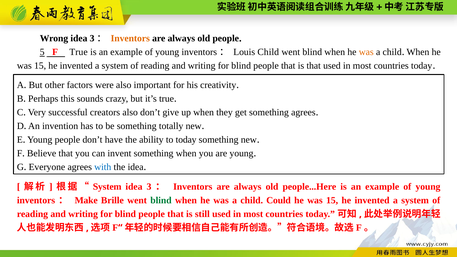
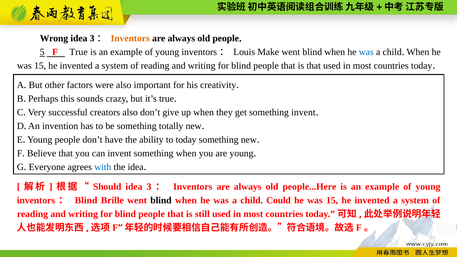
Louis Child: Child -> Make (268, 52)
was colour: orange -> blue (366, 52)
something agrees: agrees -> invent (303, 112)
System: System -> Should (107, 187)
Make: Make -> Blind (86, 200)
blind colour: green -> black (161, 200)
